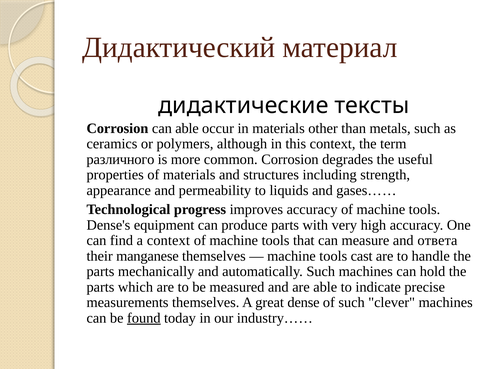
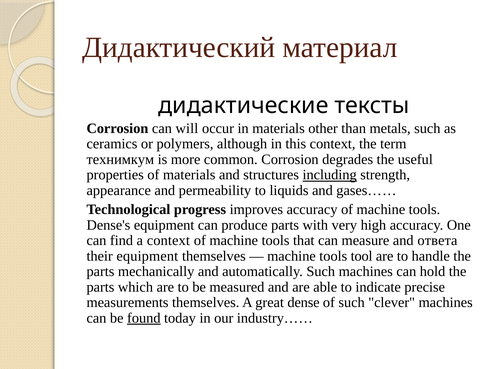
can able: able -> will (187, 128)
различного: различного -> технимкум (120, 159)
including underline: none -> present (330, 175)
their manganese: manganese -> equipment (147, 256)
cast: cast -> tool (362, 256)
